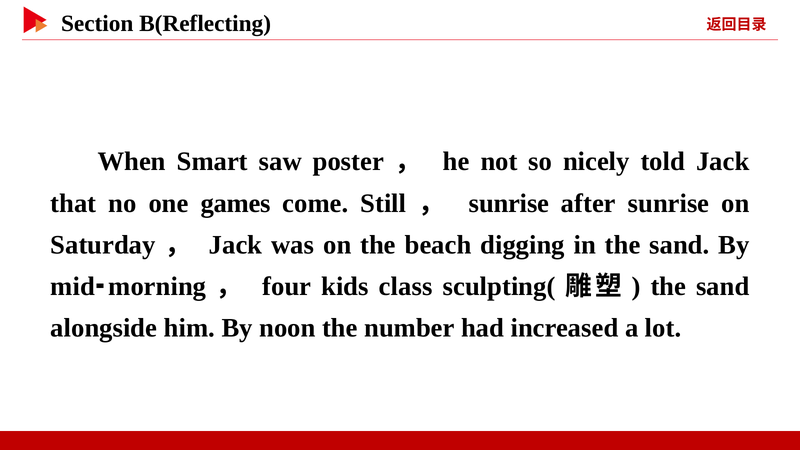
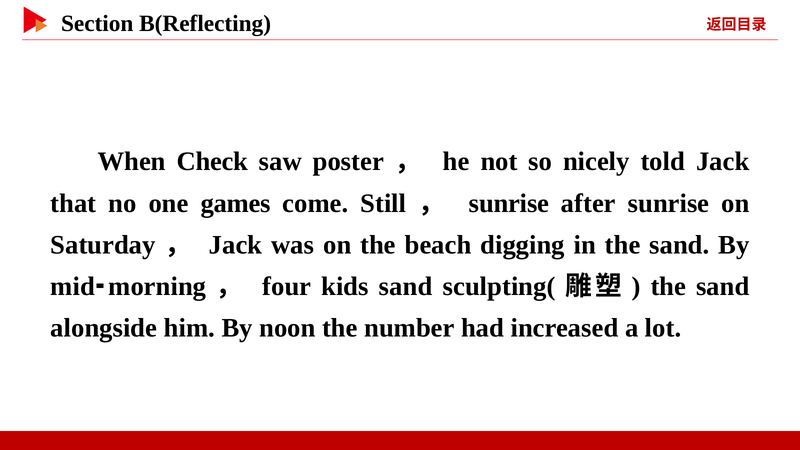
Smart: Smart -> Check (212, 162)
kids class: class -> sand (406, 286)
